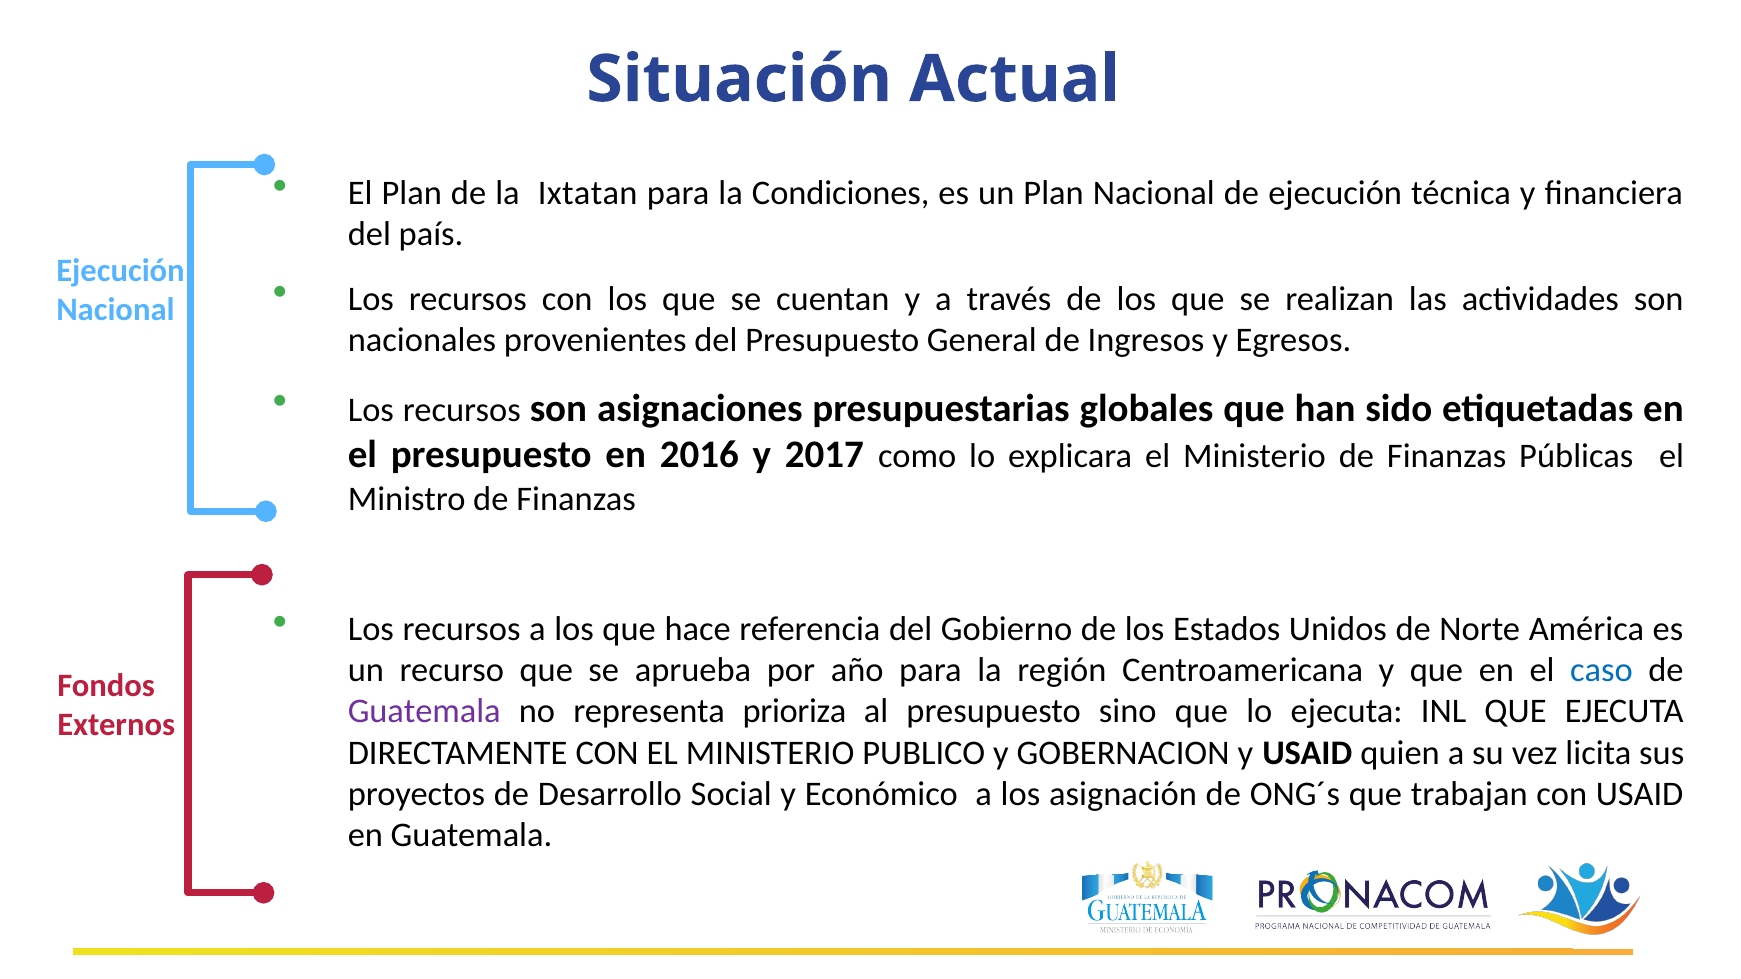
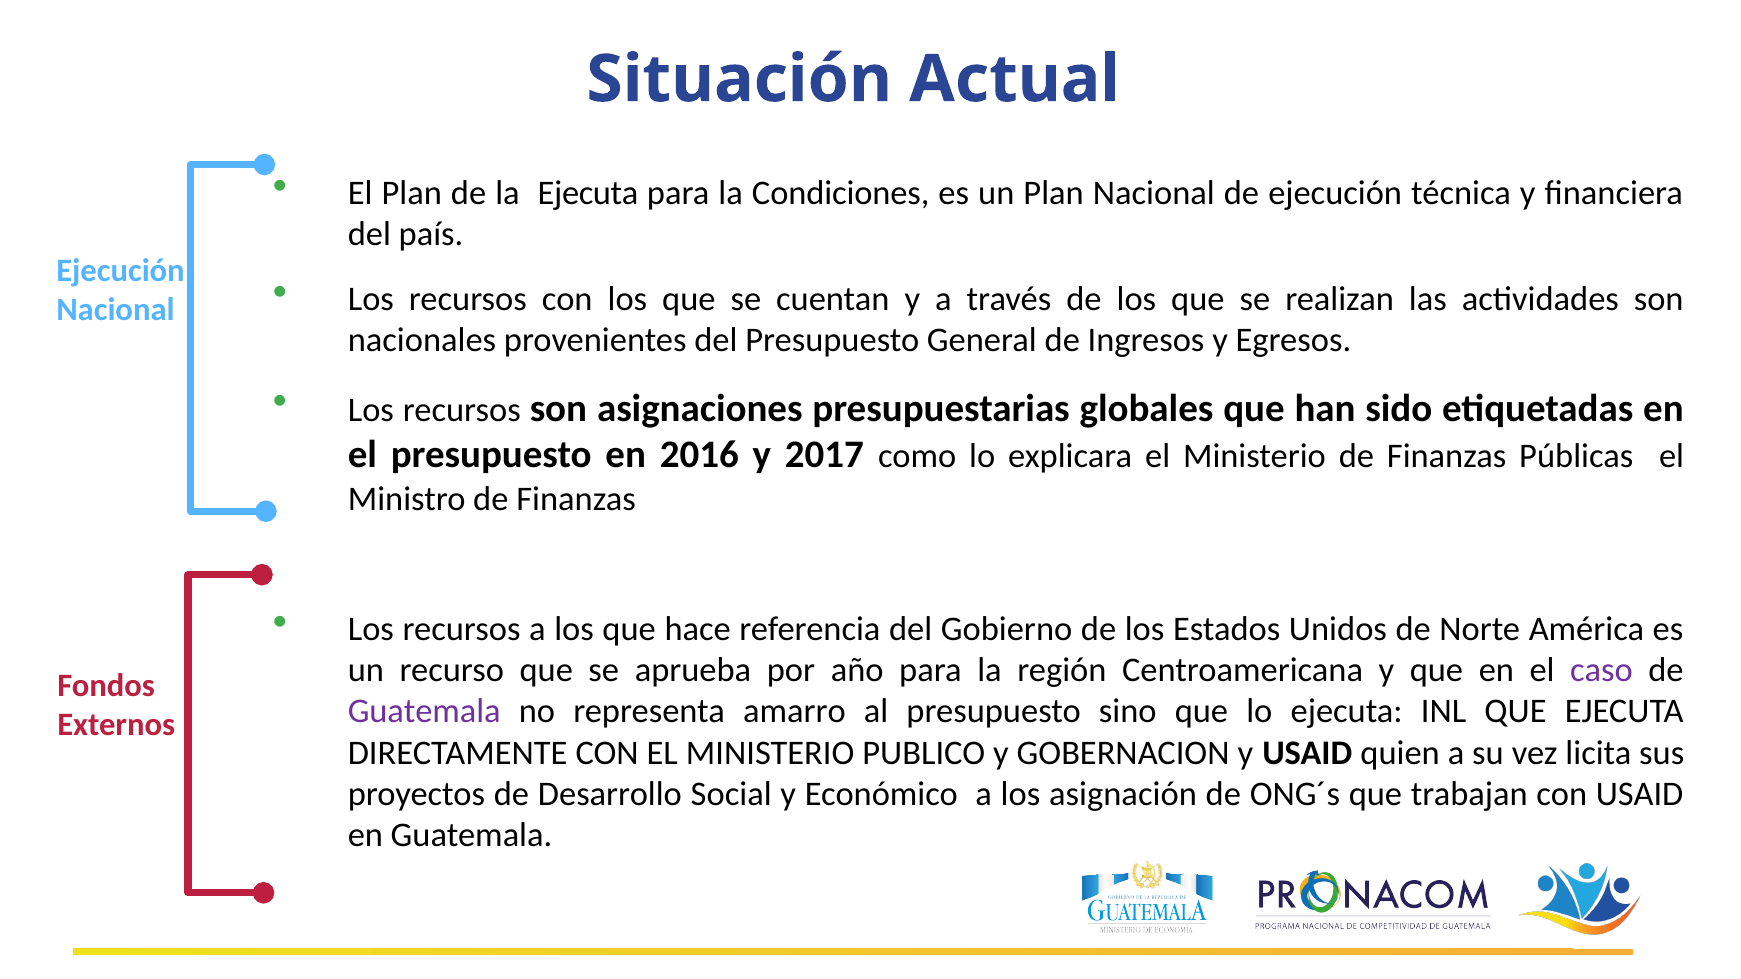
la Ixtatan: Ixtatan -> Ejecuta (588, 193)
caso colour: blue -> purple (1601, 670)
prioriza: prioriza -> amarro (794, 712)
